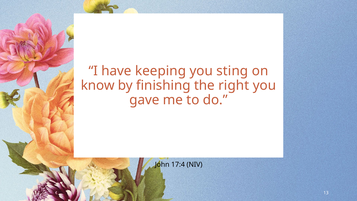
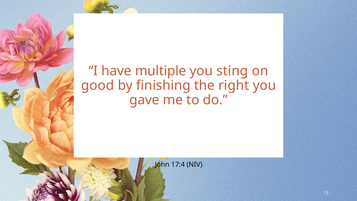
keeping: keeping -> multiple (161, 71)
know: know -> good (98, 85)
